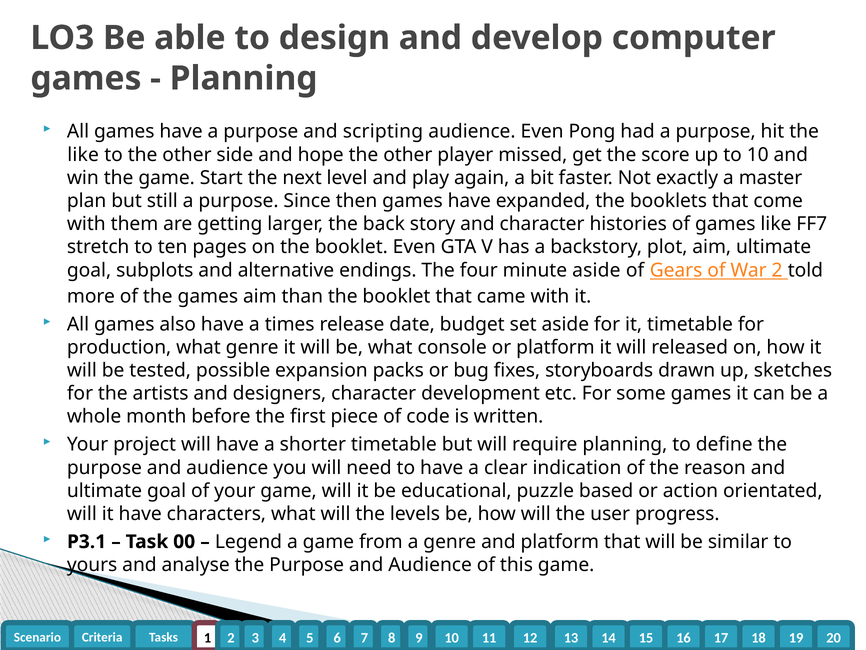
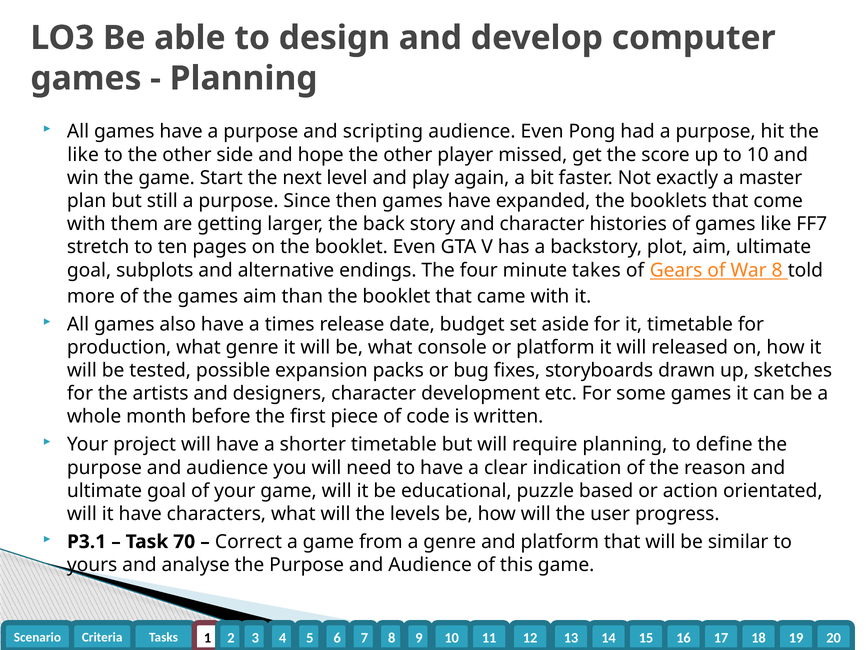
minute aside: aside -> takes (596, 270)
War 2: 2 -> 8 (777, 270)
00: 00 -> 70 (184, 541)
Legend: Legend -> Correct (248, 541)
